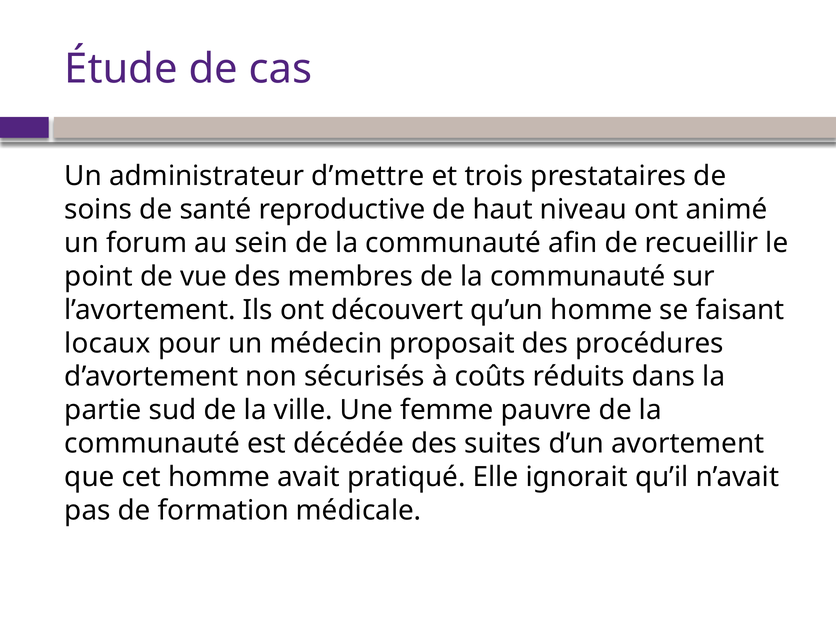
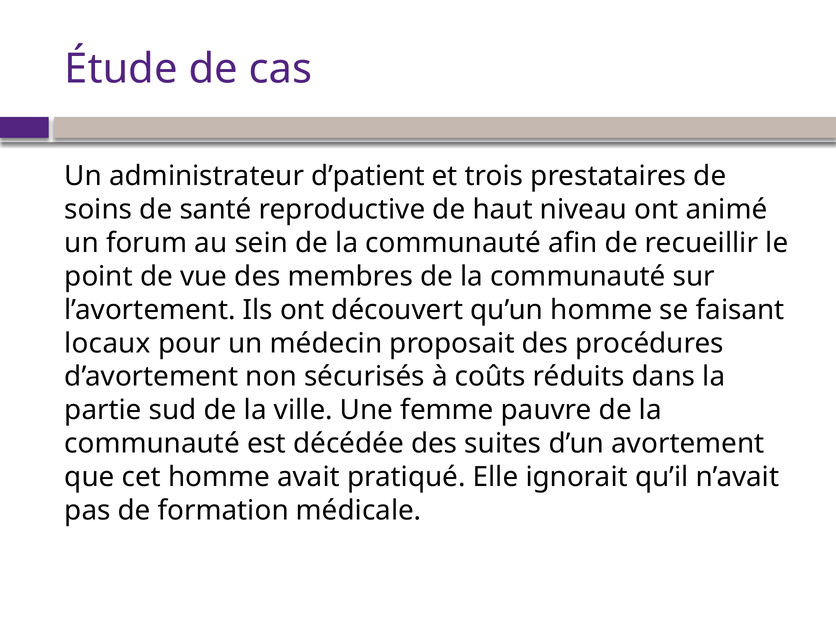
d’mettre: d’mettre -> d’patient (368, 176)
